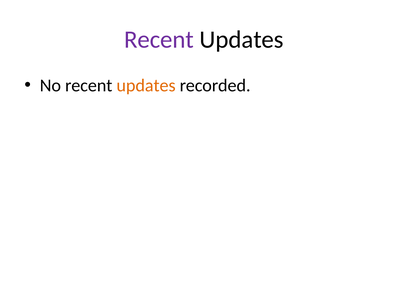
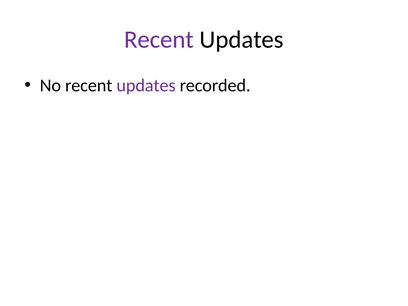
updates colour: orange -> purple (146, 86)
